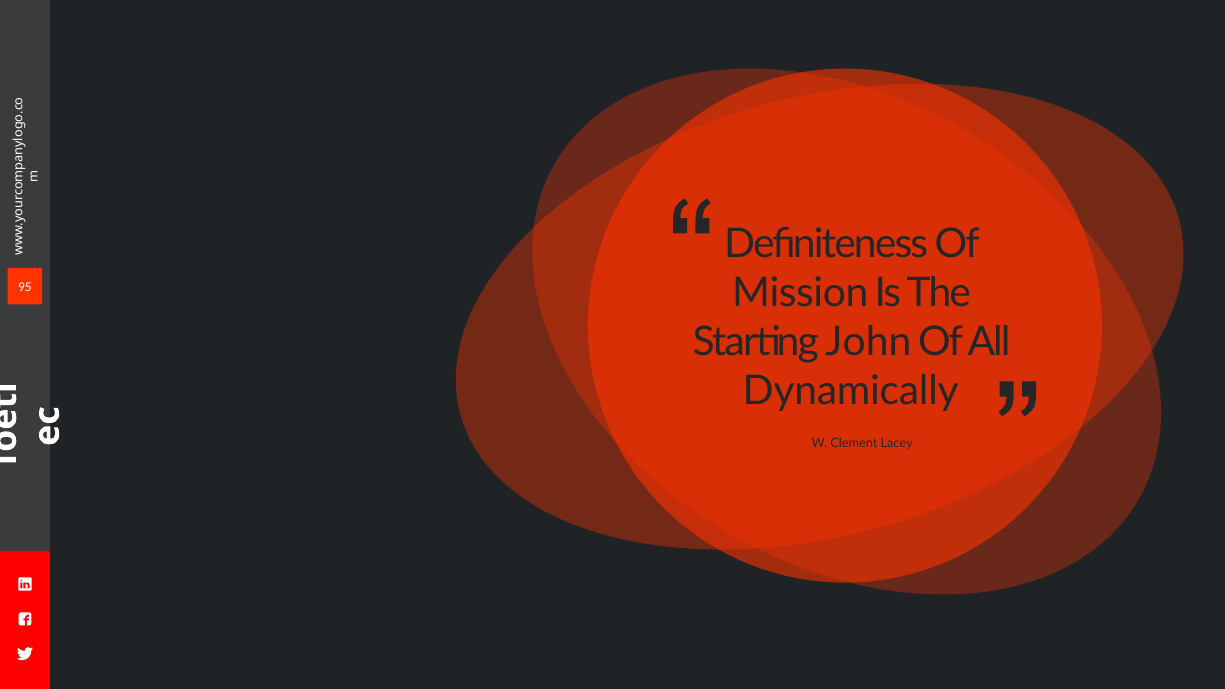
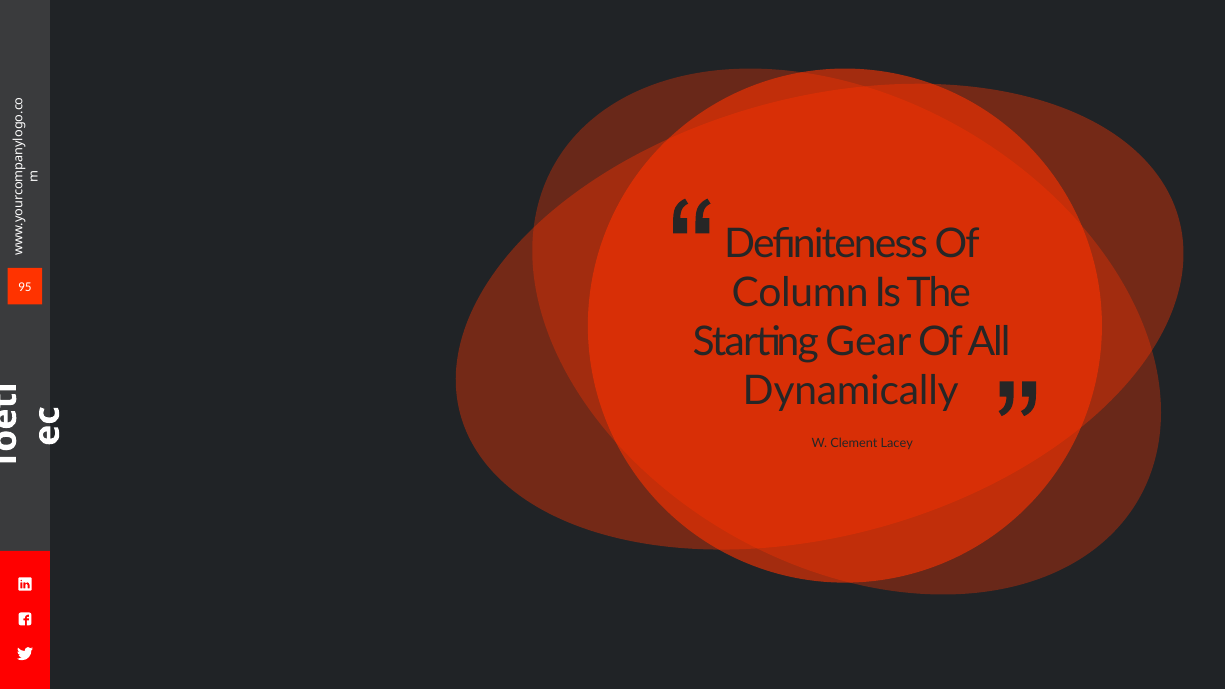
Mission: Mission -> Column (800, 293)
John: John -> Gear (868, 342)
